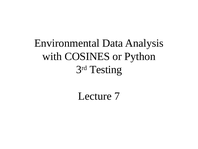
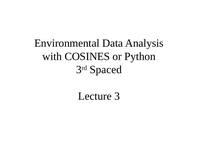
Testing: Testing -> Spaced (106, 69)
7: 7 -> 3 (117, 96)
